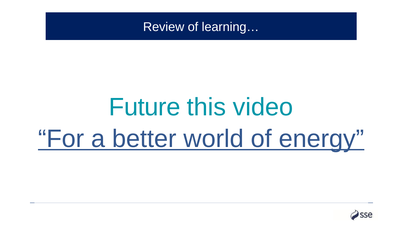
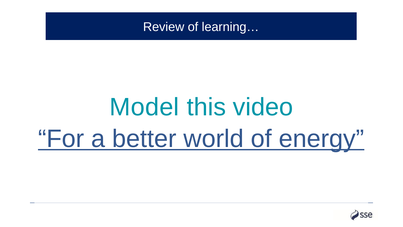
Future: Future -> Model (144, 107)
